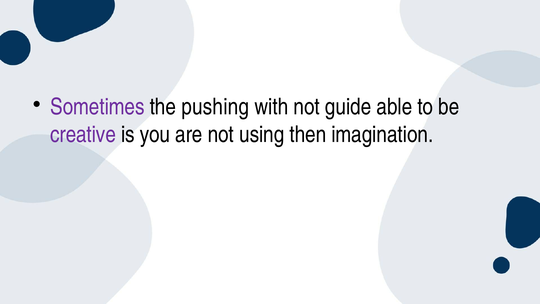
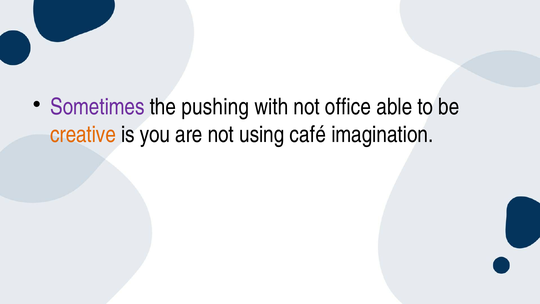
guide: guide -> office (348, 107)
creative colour: purple -> orange (83, 135)
then: then -> café (308, 135)
